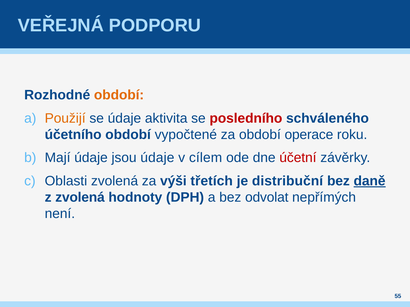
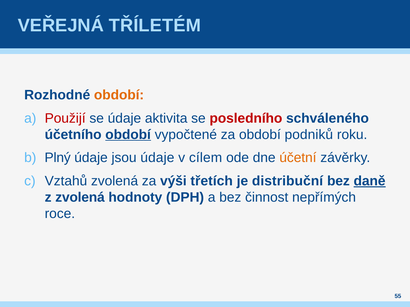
PODPORU: PODPORU -> TŘÍLETÉM (155, 25)
Použijí colour: orange -> red (65, 118)
období underline: none -> present (128, 135)
operace: operace -> podniků (309, 135)
Mají: Mají -> Plný (58, 158)
účetní colour: red -> orange (298, 158)
Oblasti: Oblasti -> Vztahů (66, 181)
odvolat: odvolat -> činnost (267, 198)
není: není -> roce (60, 214)
